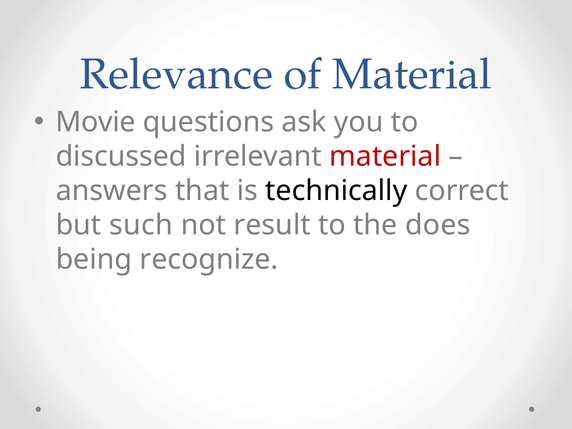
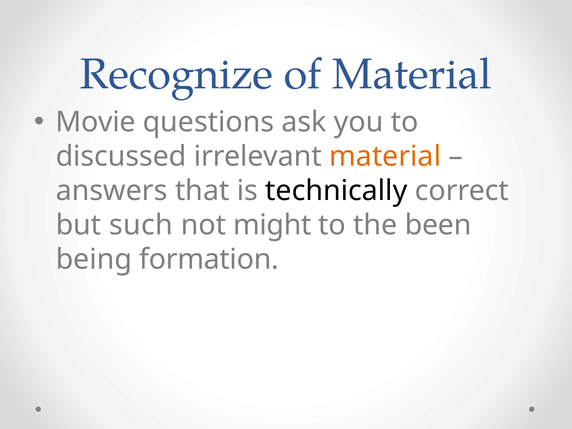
Relevance: Relevance -> Recognize (177, 74)
material colour: red -> orange (385, 156)
result: result -> might (272, 225)
does: does -> been (438, 225)
recognize: recognize -> formation (209, 259)
